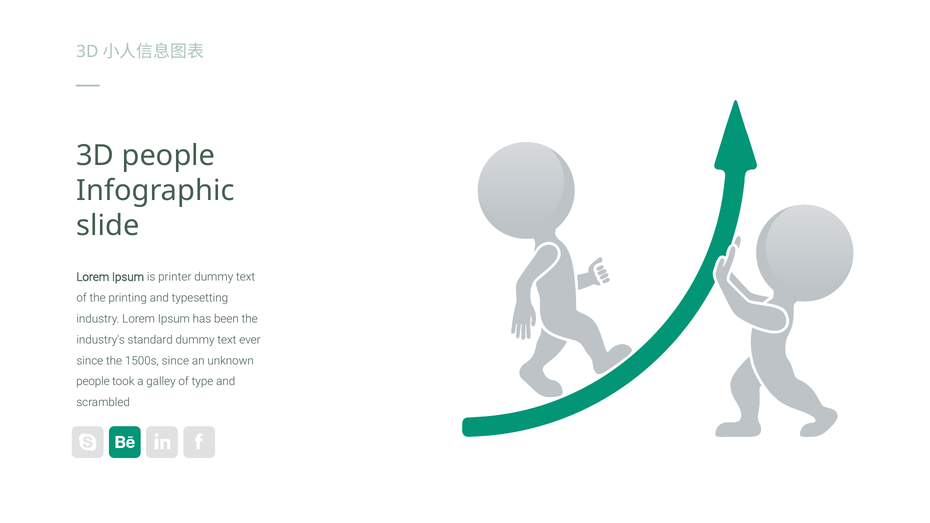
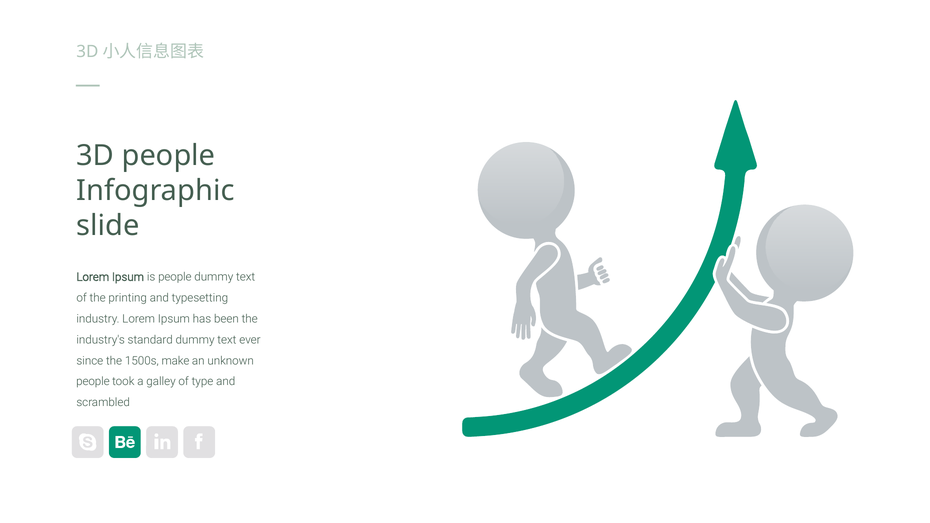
is printer: printer -> people (175, 277)
1500s since: since -> make (175, 361)
